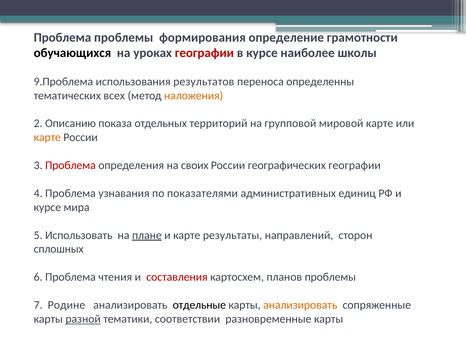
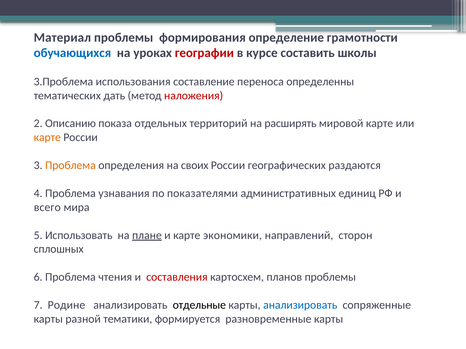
Проблема: Проблема -> Материал (62, 38)
обучающихся colour: black -> blue (72, 53)
наиболее: наиболее -> составить (308, 53)
9.Проблема: 9.Проблема -> 3.Проблема (63, 82)
результатов: результатов -> составление (204, 82)
всех: всех -> дать (114, 96)
наложения colour: orange -> red (194, 96)
групповой: групповой -> расширять (291, 124)
Проблема colour: red -> orange (70, 166)
географических географии: географии -> раздаются (355, 166)
курсе: курсе -> всего (47, 208)
результаты: результаты -> экономики (232, 236)
анализировать colour: orange -> blue (300, 305)
разной underline: present -> none (83, 319)
соответствии: соответствии -> формируется (188, 319)
